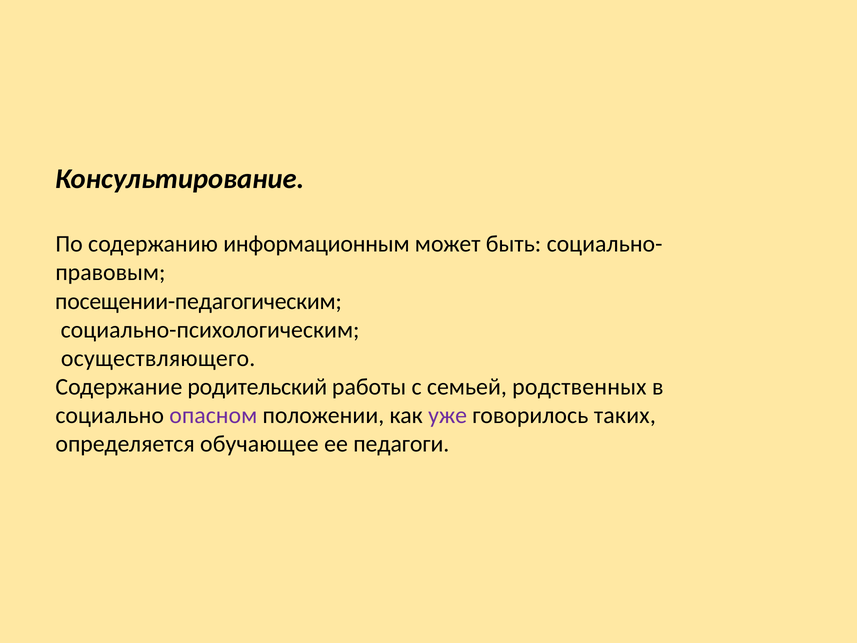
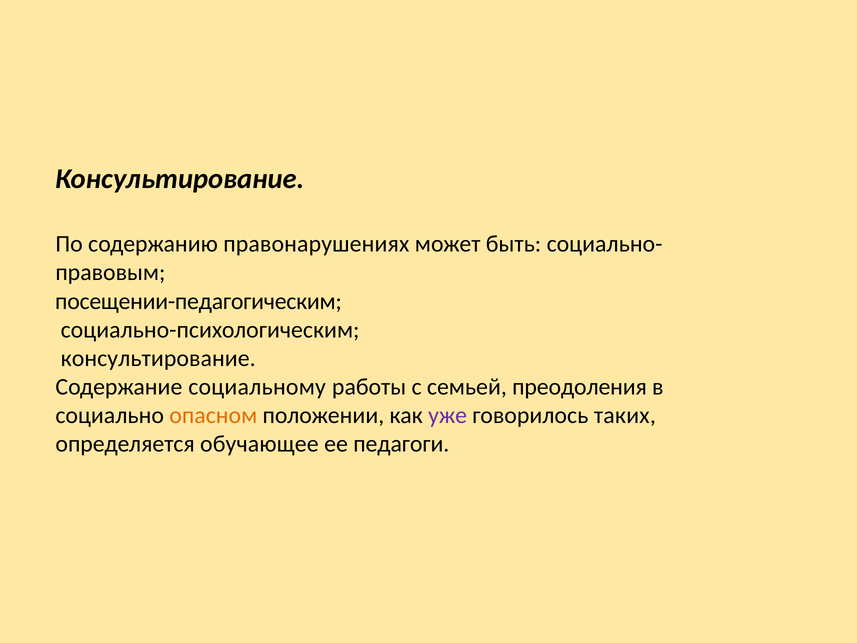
информационным: информационным -> правонарушениях (316, 244)
осуществляющего: осуществляющего -> консультирование (158, 358)
родительский: родительский -> социальному (257, 387)
родственных: родственных -> преодоления (580, 387)
опасном colour: purple -> orange (213, 415)
